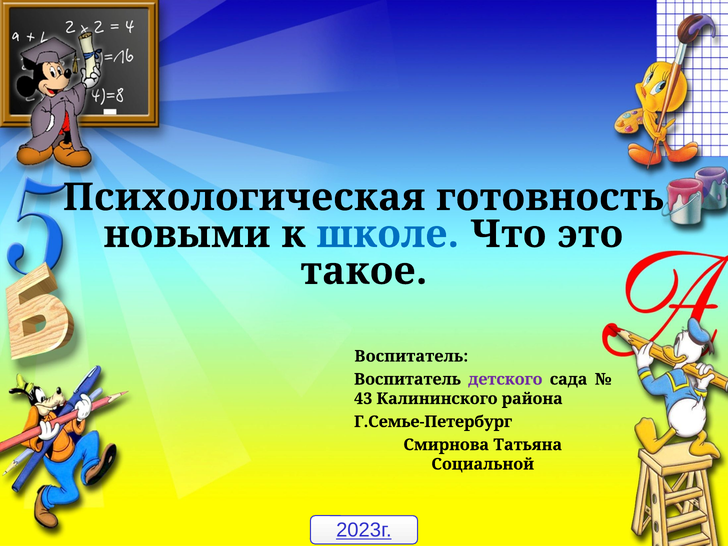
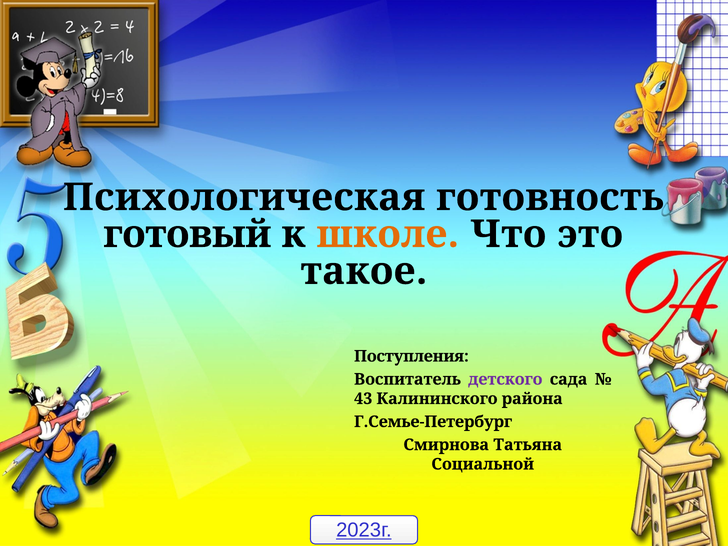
новыми: новыми -> готовый (187, 234)
школе colour: blue -> orange (388, 234)
Воспитатель: Воспитатель -> Поступления (411, 356)
